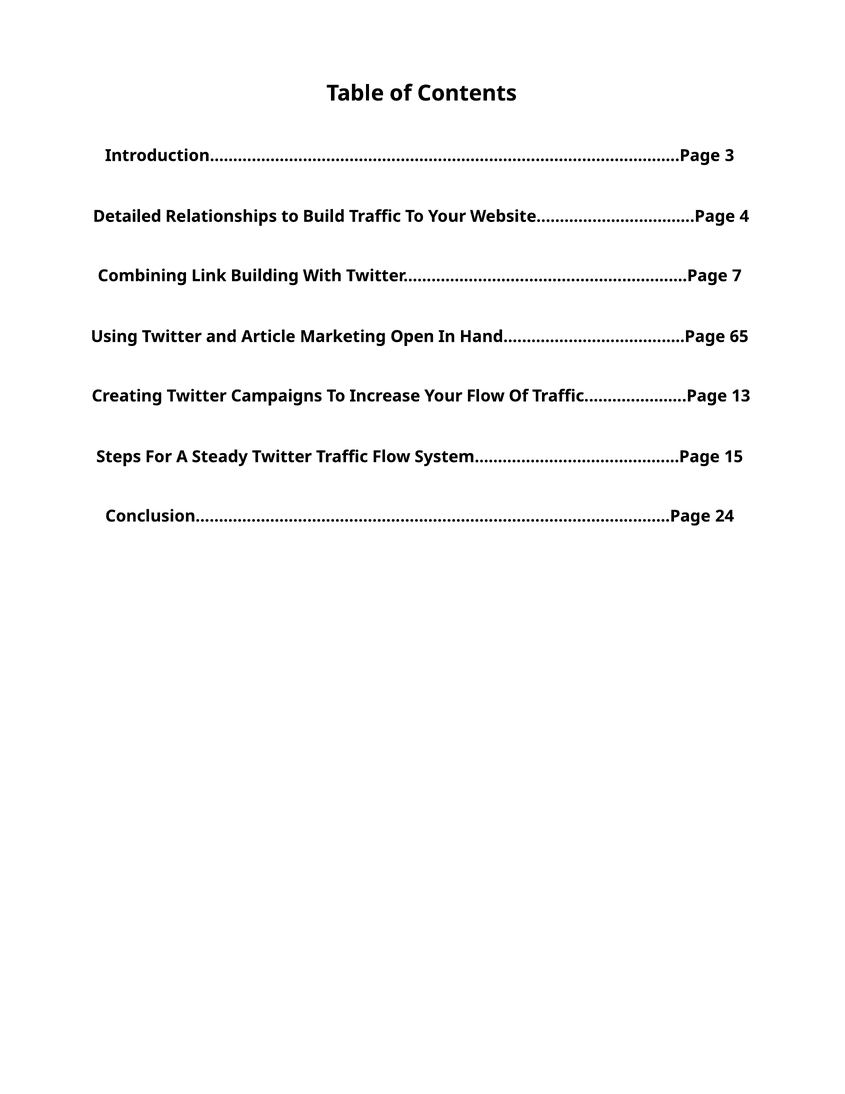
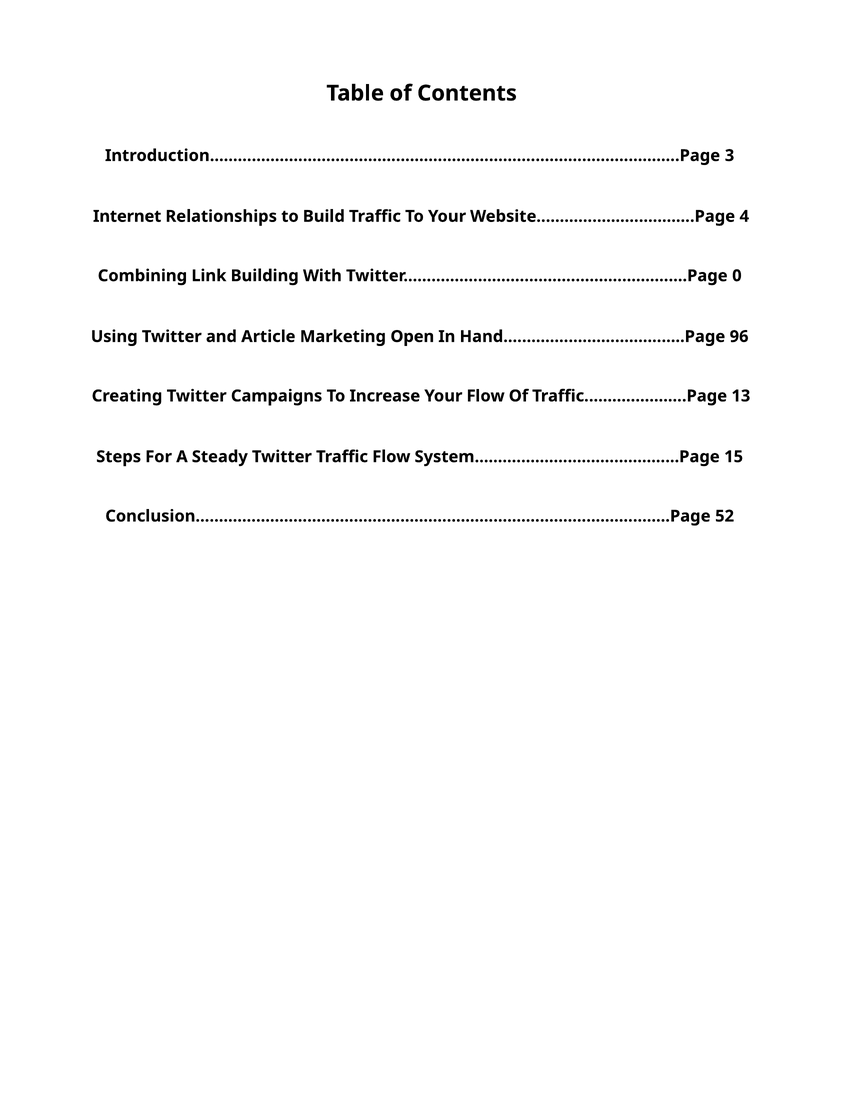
Detailed: Detailed -> Internet (127, 216)
7: 7 -> 0 (737, 276)
65: 65 -> 96 (739, 336)
24: 24 -> 52 (725, 516)
